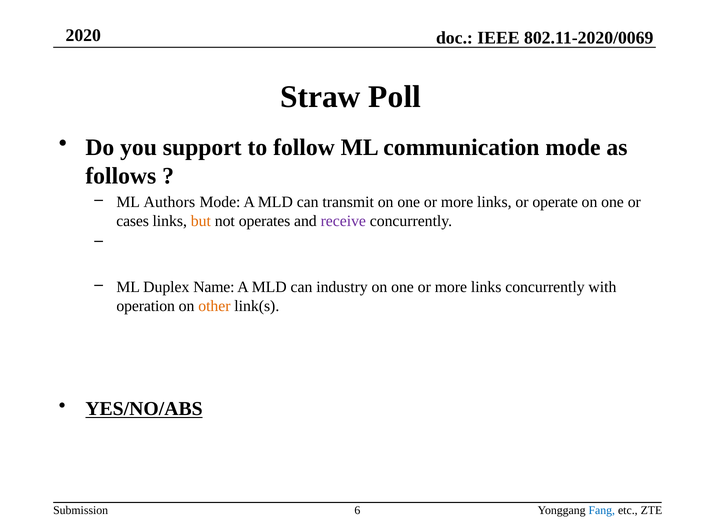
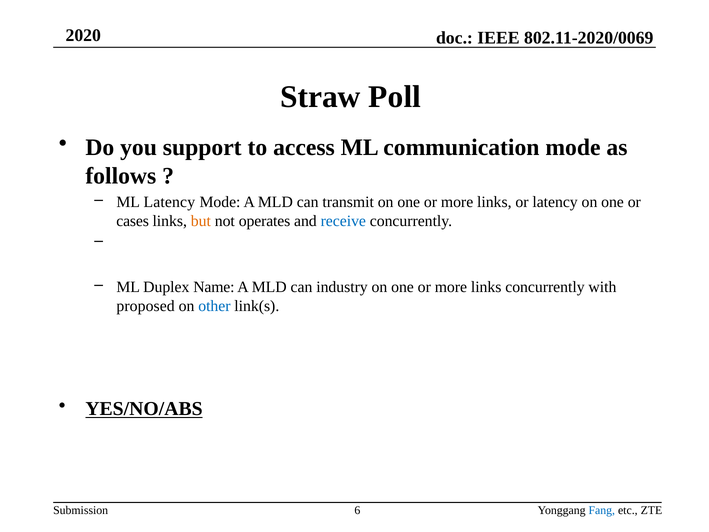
follow: follow -> access (304, 147)
ML Authors: Authors -> Latency (169, 202)
or operate: operate -> latency (555, 202)
receive colour: purple -> blue (343, 221)
operation: operation -> proposed (146, 306)
other colour: orange -> blue (214, 306)
